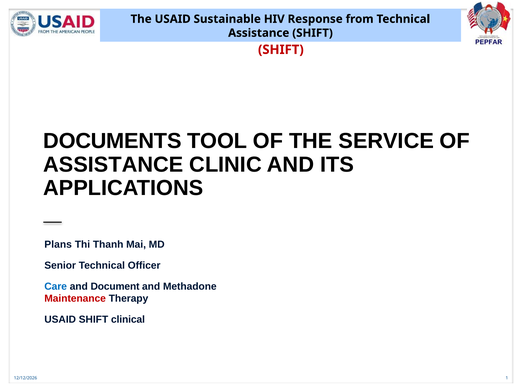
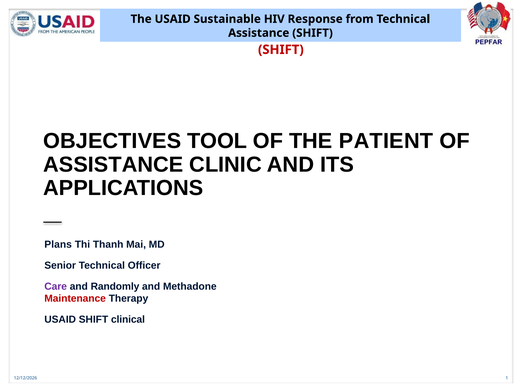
DOCUMENTS: DOCUMENTS -> OBJECTIVES (112, 141)
SERVICE: SERVICE -> PATIENT (386, 141)
Care colour: blue -> purple (56, 286)
Document: Document -> Randomly (115, 286)
